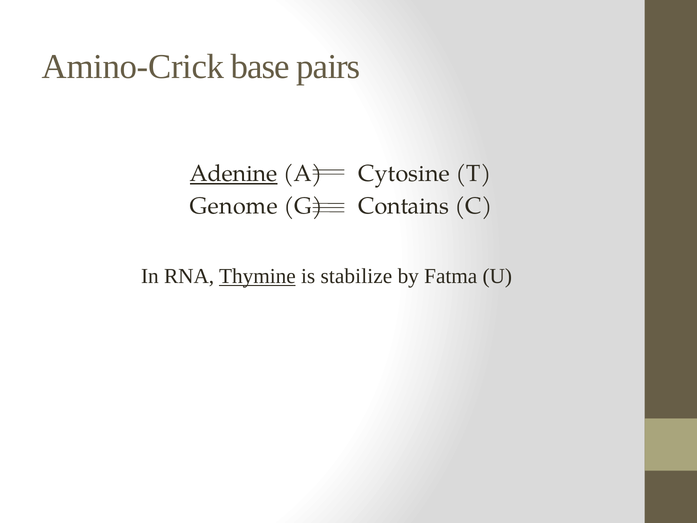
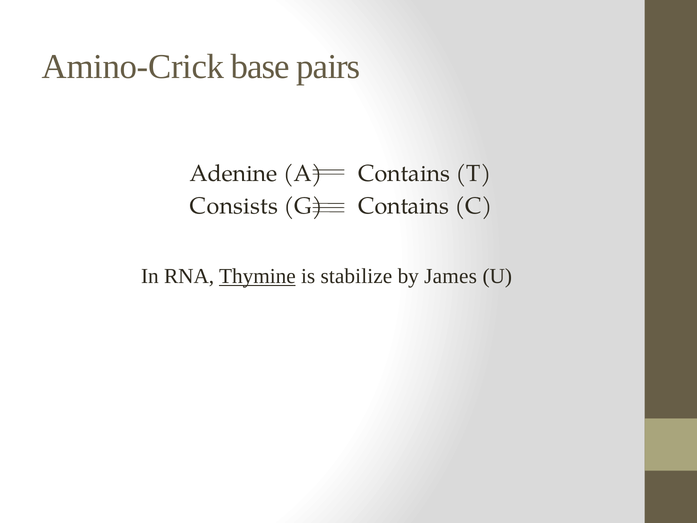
Adenine underline: present -> none (234, 174)
A Cytosine: Cytosine -> Contains (404, 174)
Genome: Genome -> Consists (234, 206)
Fatma: Fatma -> James (451, 276)
